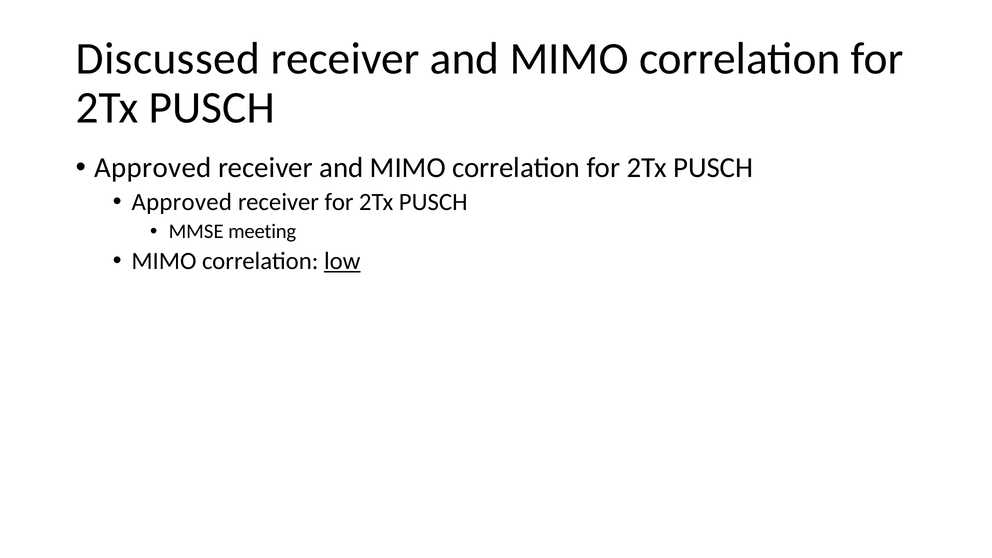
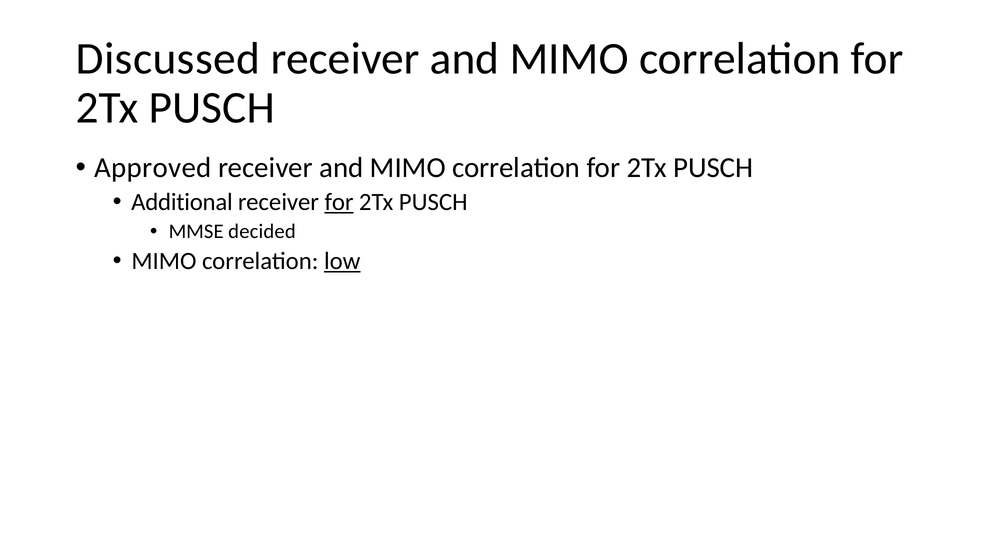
Approved: Approved -> Additional (182, 202)
for underline: none -> present (339, 202)
meeting: meeting -> decided (262, 232)
